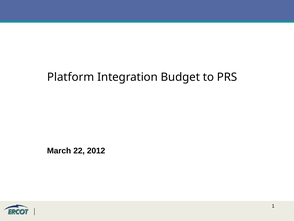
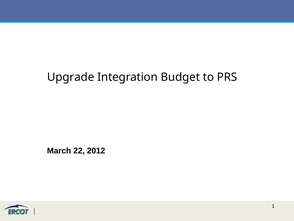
Platform: Platform -> Upgrade (71, 77)
